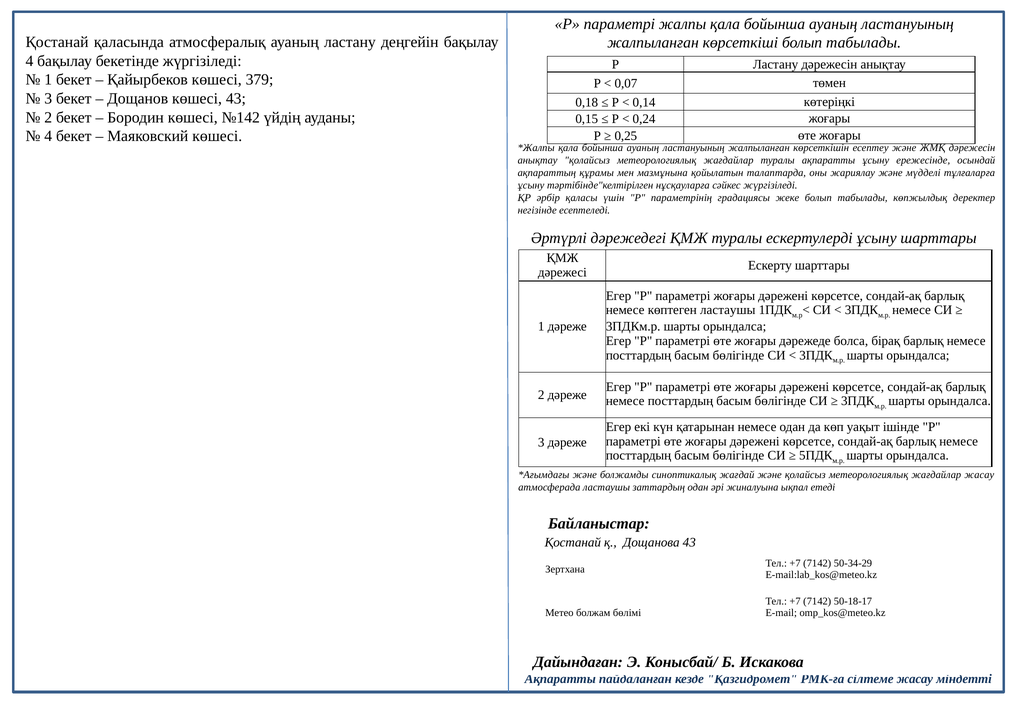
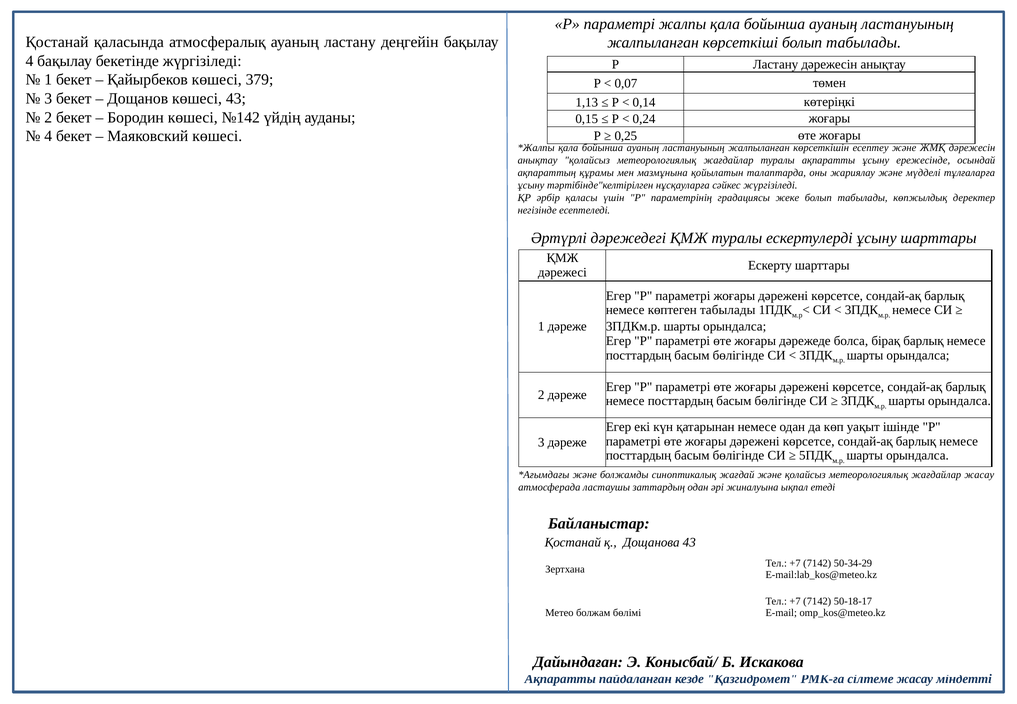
0,18: 0,18 -> 1,13 (587, 102)
көптеген ластаушы: ластаушы -> табылады (728, 310)
